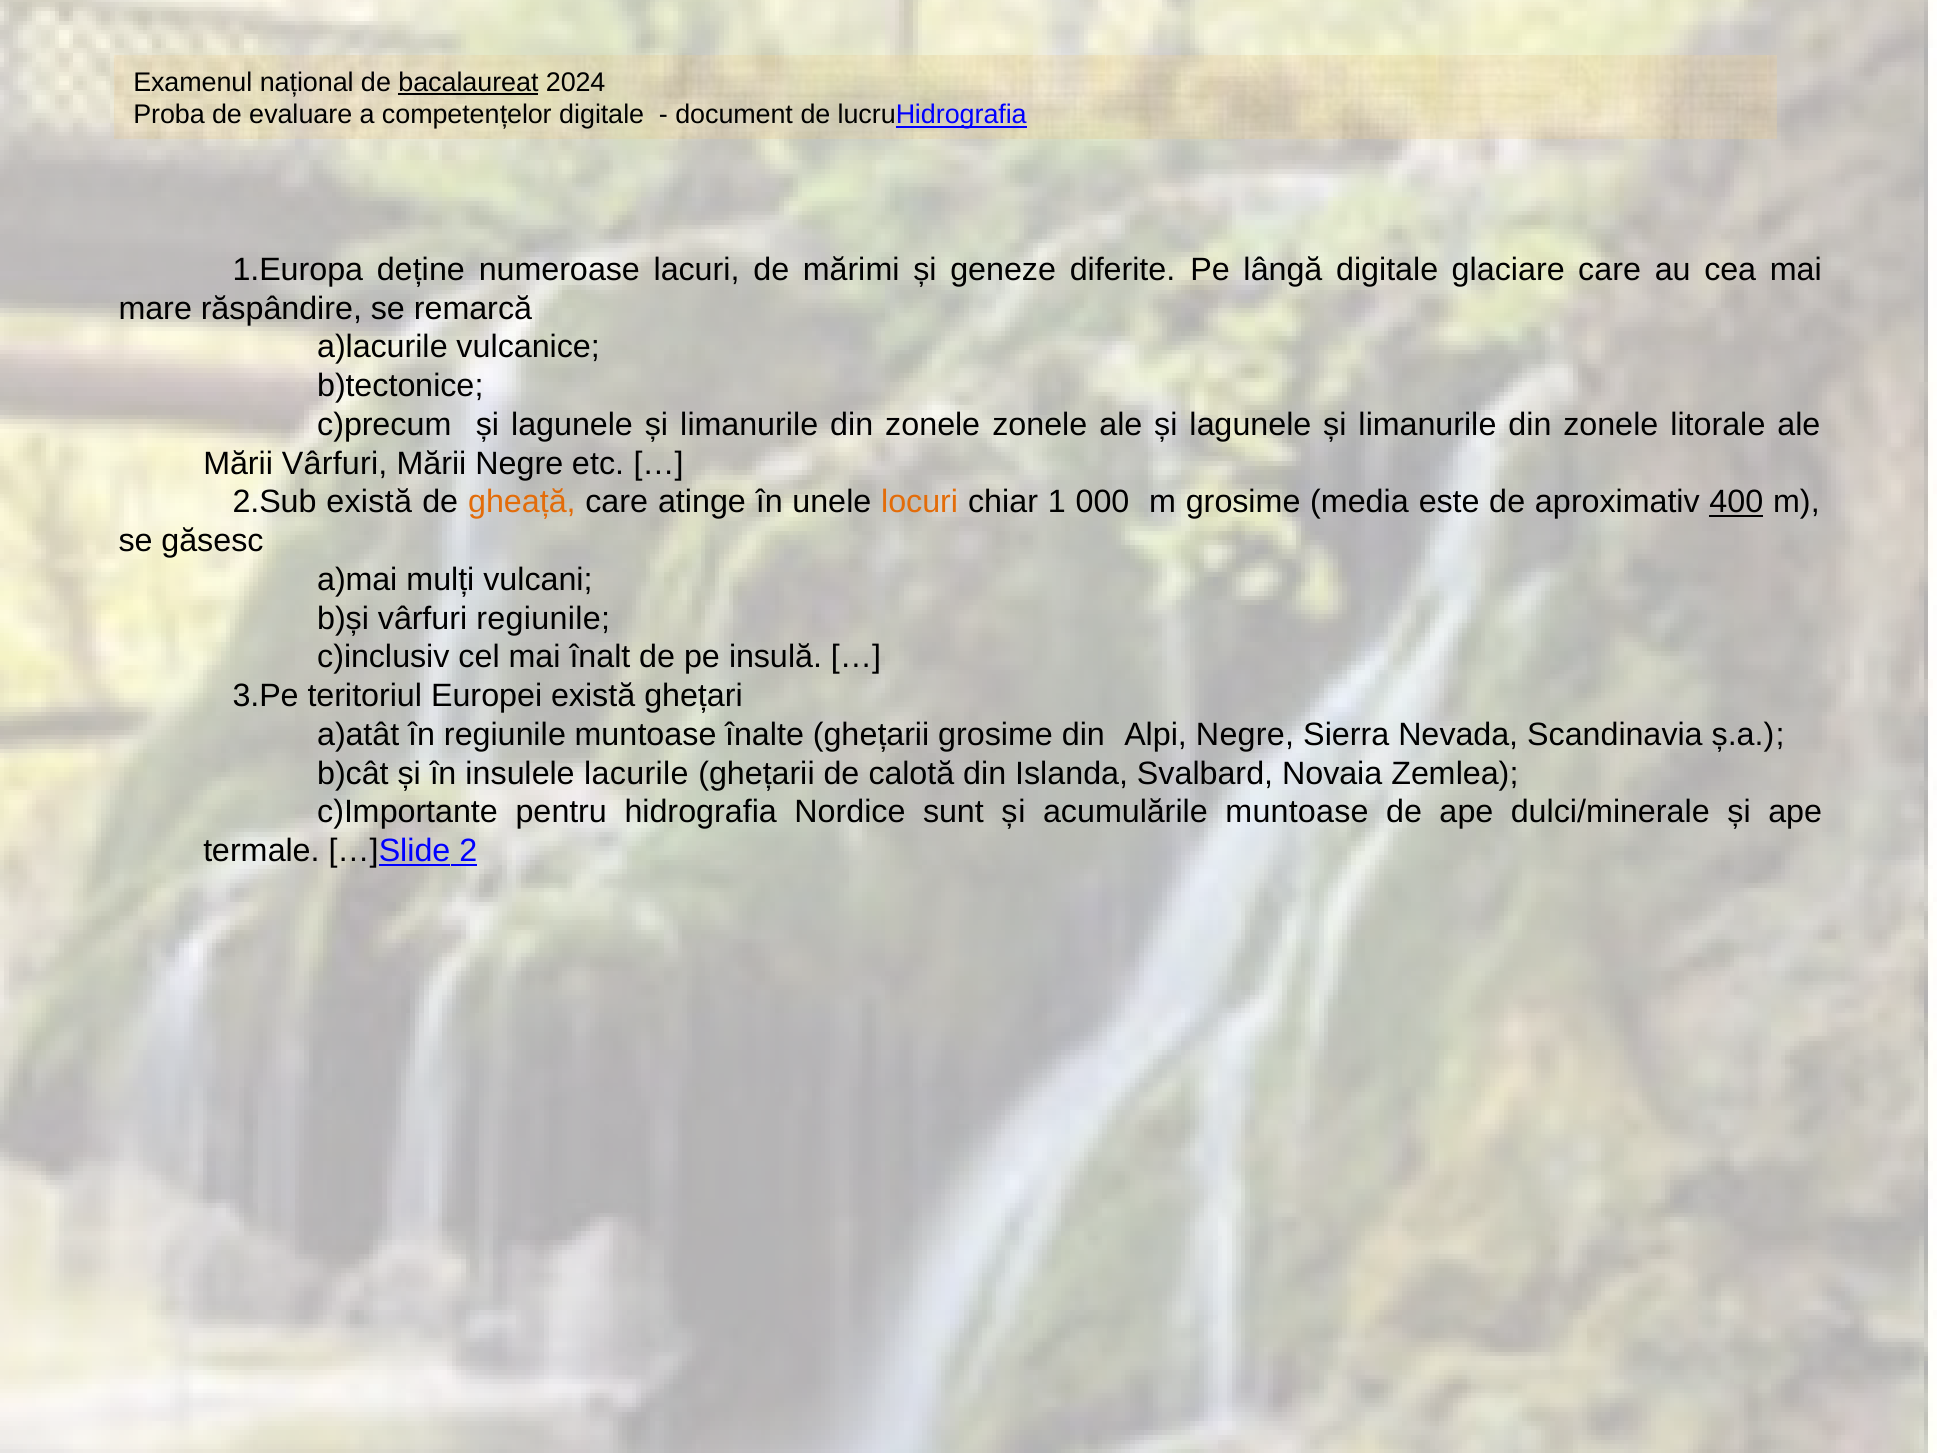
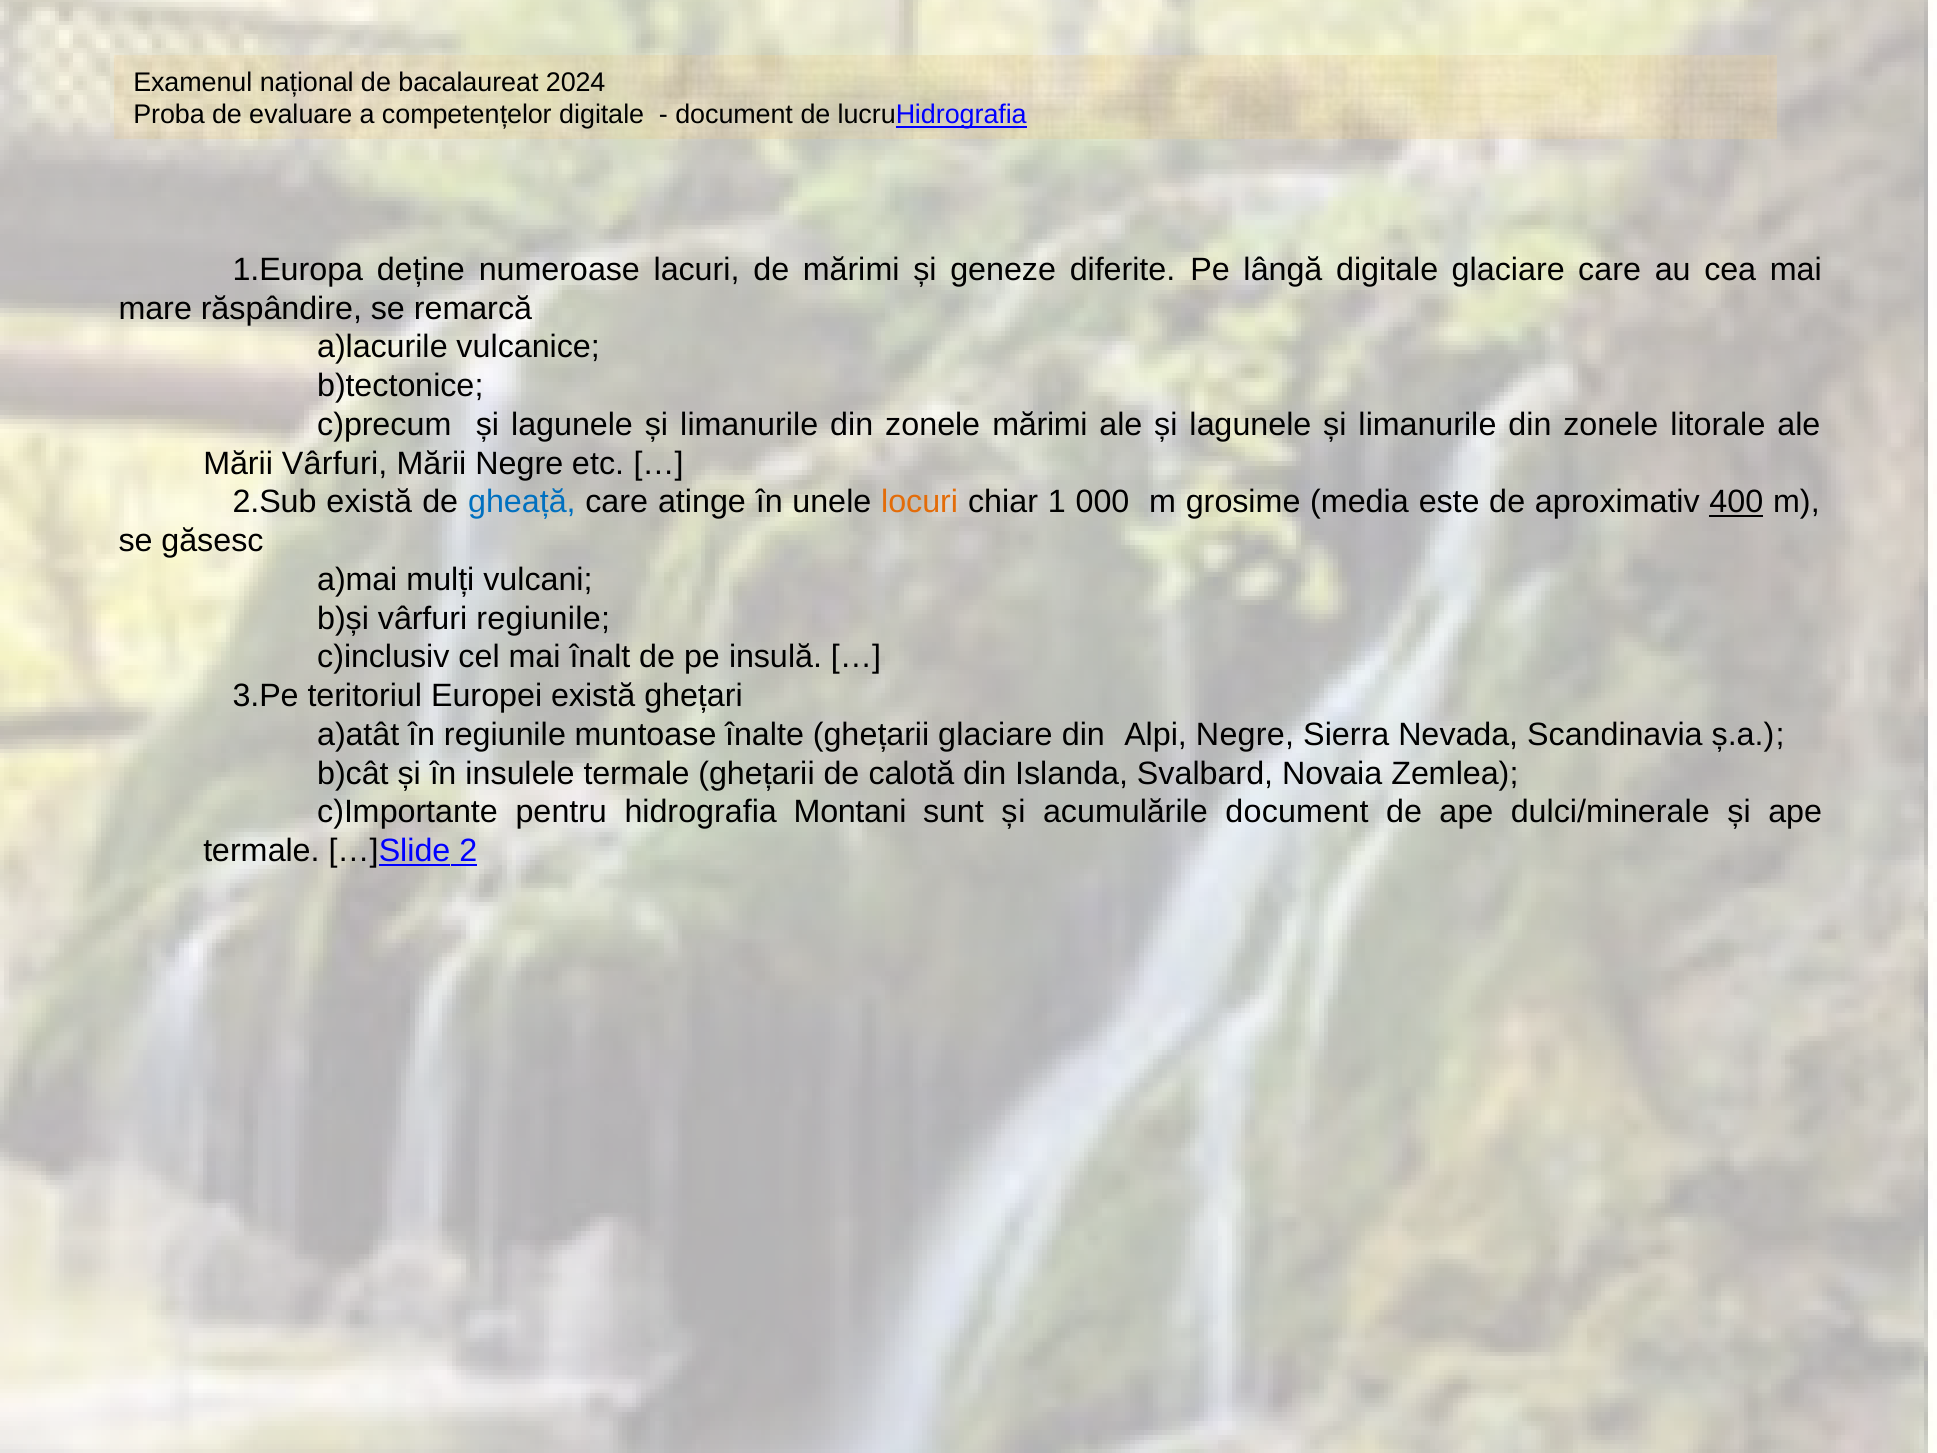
bacalaureat underline: present -> none (468, 83)
zonele zonele: zonele -> mărimi (1040, 425)
gheață colour: orange -> blue (522, 502)
ghețarii grosime: grosime -> glaciare (995, 735)
insulele lacurile: lacurile -> termale (637, 773)
Nordice: Nordice -> Montani (850, 812)
acumulările muntoase: muntoase -> document (1297, 812)
